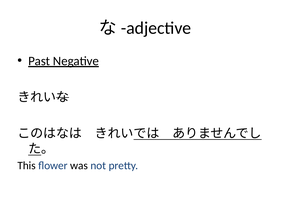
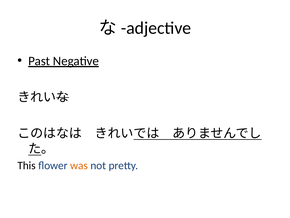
was colour: black -> orange (79, 165)
